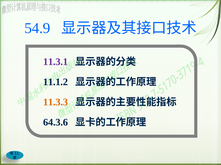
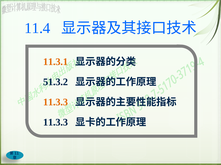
54.9: 54.9 -> 11.4 (37, 28)
11.3.1 colour: purple -> orange (55, 62)
11.1.2: 11.1.2 -> 51.3.2 (55, 82)
64.3.6: 64.3.6 -> 11.3.3 (55, 123)
